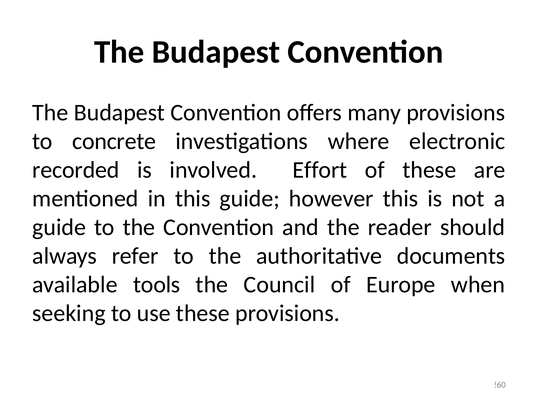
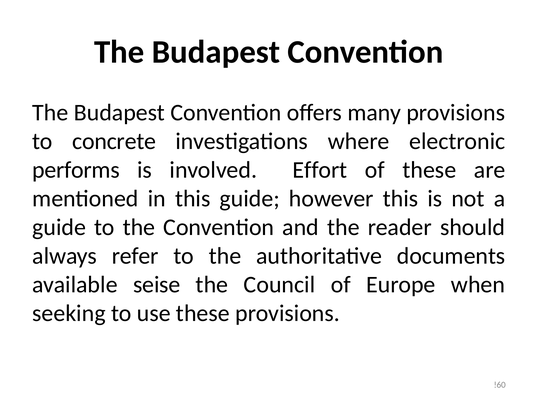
recorded: recorded -> performs (76, 170)
tools: tools -> seise (157, 285)
